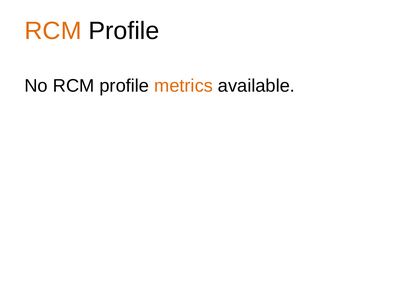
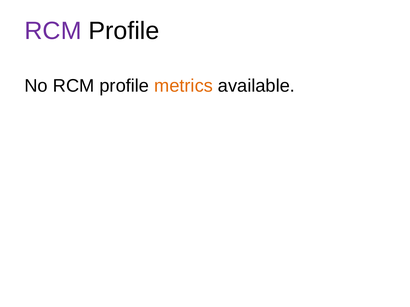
RCM colour: orange -> purple (53, 31)
